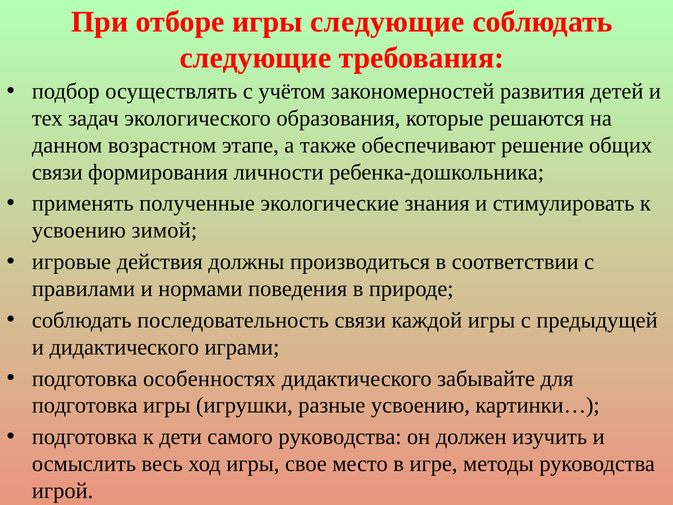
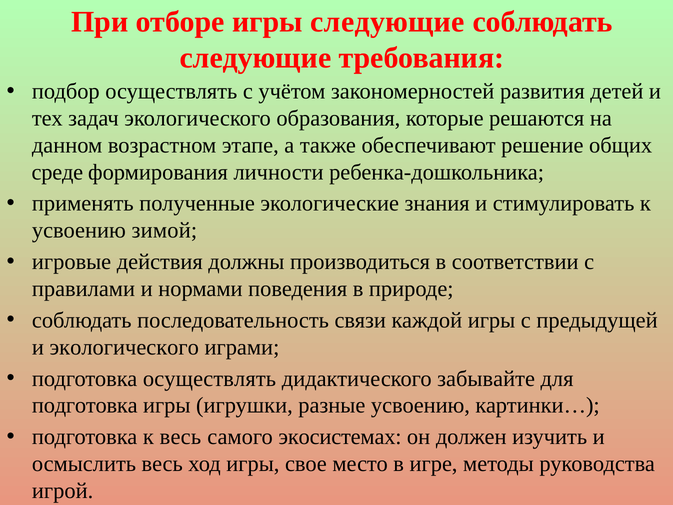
связи: связи -> среде (57, 172)
и дидактического: дидактического -> экологического (124, 347)
подготовка особенностях: особенностях -> осуществлять (209, 378)
к дети: дети -> весь (180, 437)
самого руководства: руководства -> экосистемах (340, 437)
